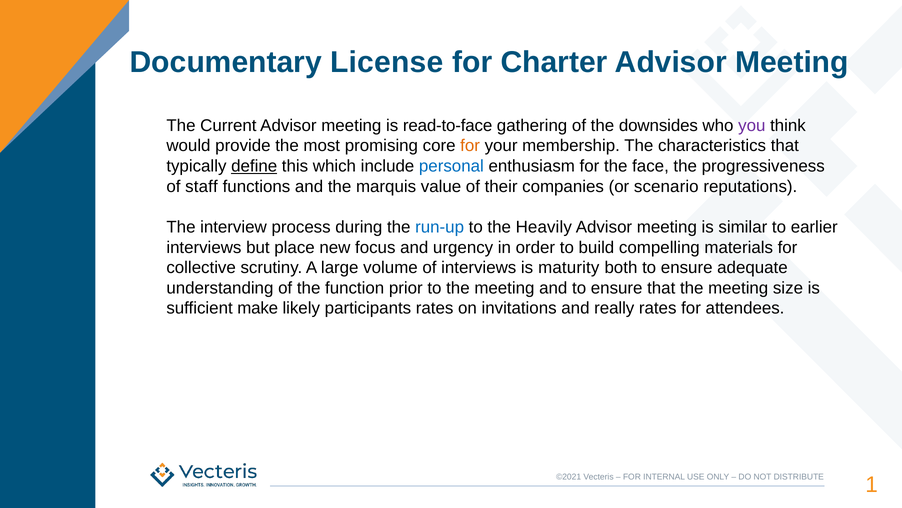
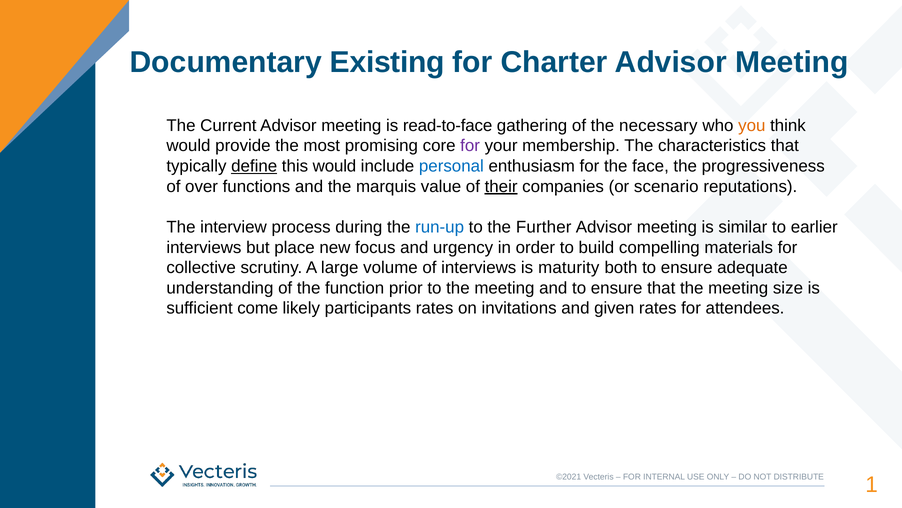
License: License -> Existing (387, 62)
downsides: downsides -> necessary (658, 125)
you colour: purple -> orange (752, 125)
for colour: orange -> purple (470, 146)
this which: which -> would (334, 166)
staff: staff -> over (202, 186)
their underline: none -> present (501, 186)
Heavily: Heavily -> Further (544, 227)
make: make -> come (258, 308)
really: really -> given (614, 308)
